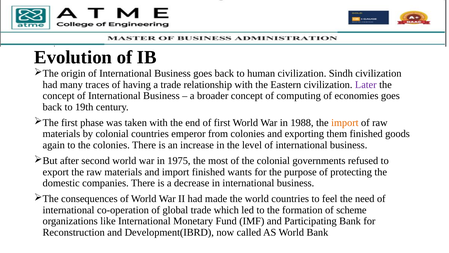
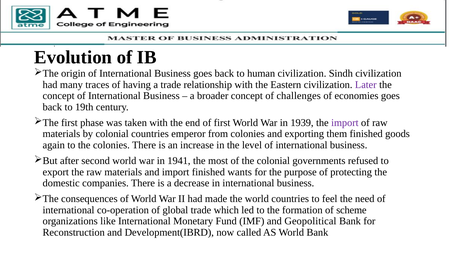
computing: computing -> challenges (299, 96)
1988: 1988 -> 1939 (302, 123)
import colour: orange -> purple (345, 123)
1975: 1975 -> 1941 (179, 161)
Participating: Participating -> Geopolitical (310, 221)
